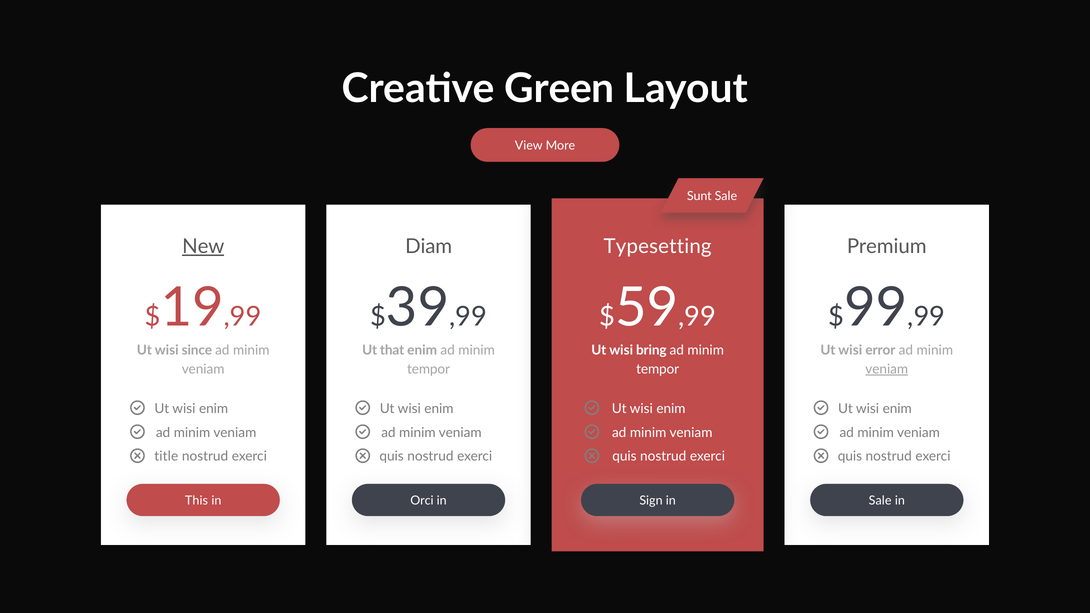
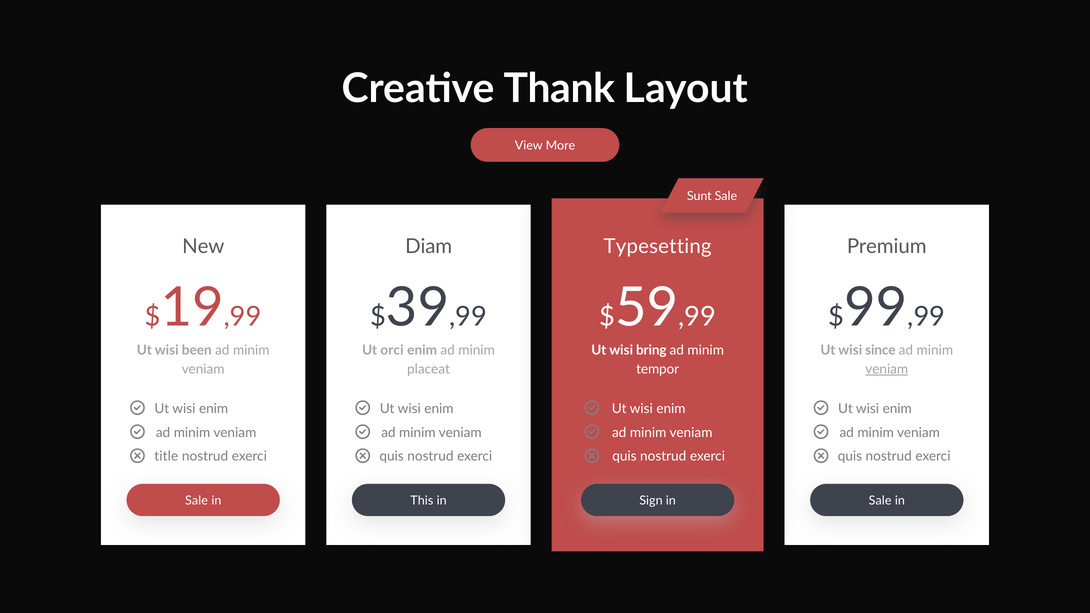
Green: Green -> Thank (559, 89)
New underline: present -> none (203, 247)
since: since -> been (197, 351)
that: that -> orci (392, 351)
error: error -> since (880, 351)
tempor: tempor -> placeat (428, 369)
This: This -> Sale (196, 501)
Orci: Orci -> This (422, 501)
